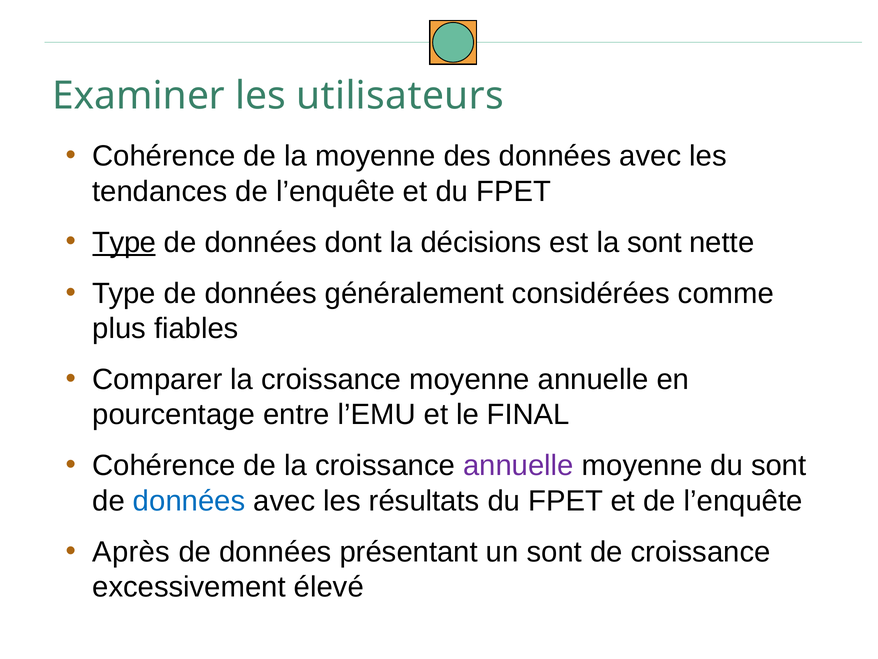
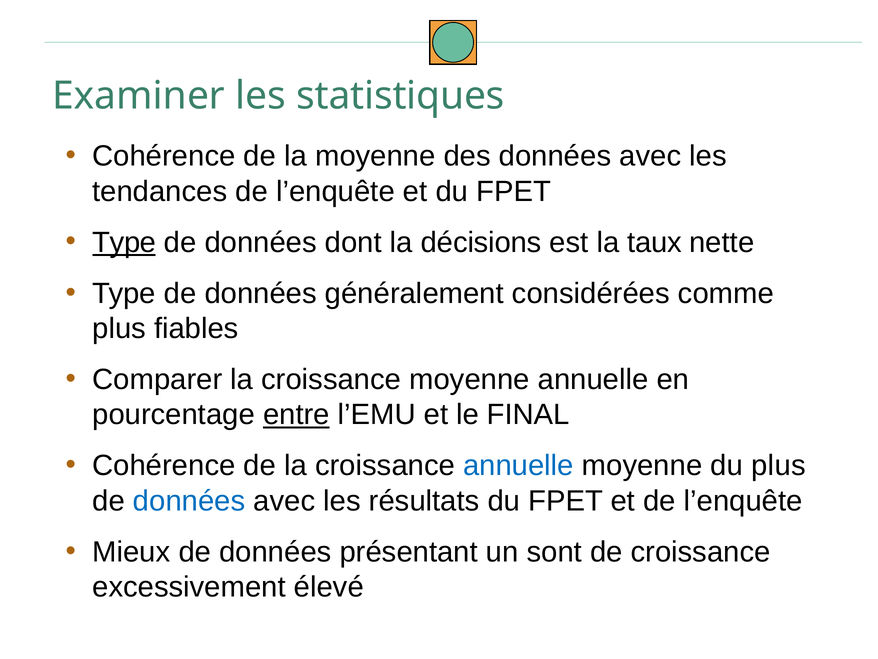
utilisateurs: utilisateurs -> statistiques (400, 96)
la sont: sont -> taux (654, 242)
entre underline: none -> present (296, 414)
annuelle colour: purple -> blue (518, 465)
du sont: sont -> plus (779, 465)
Après: Après -> Mieux (131, 552)
